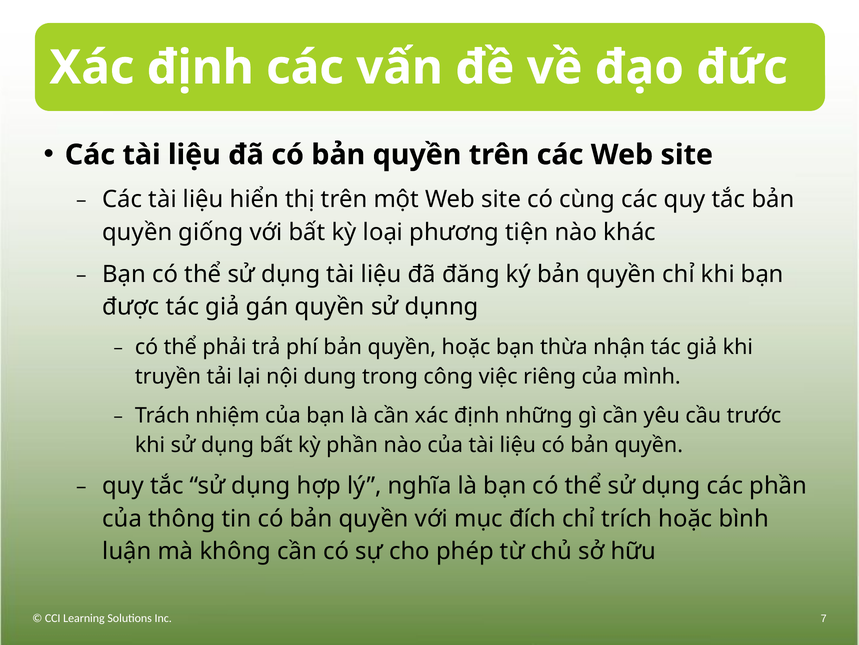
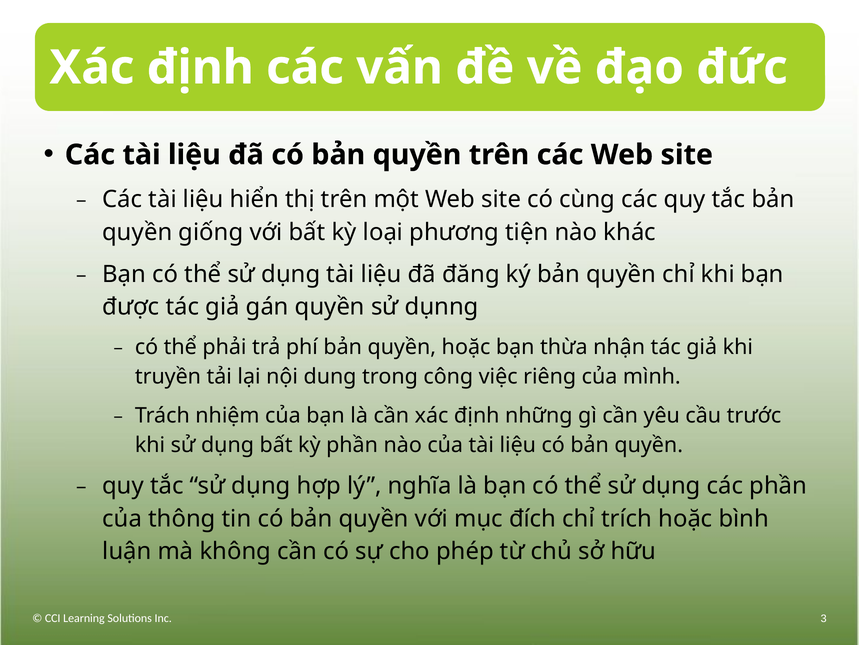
7: 7 -> 3 (824, 618)
